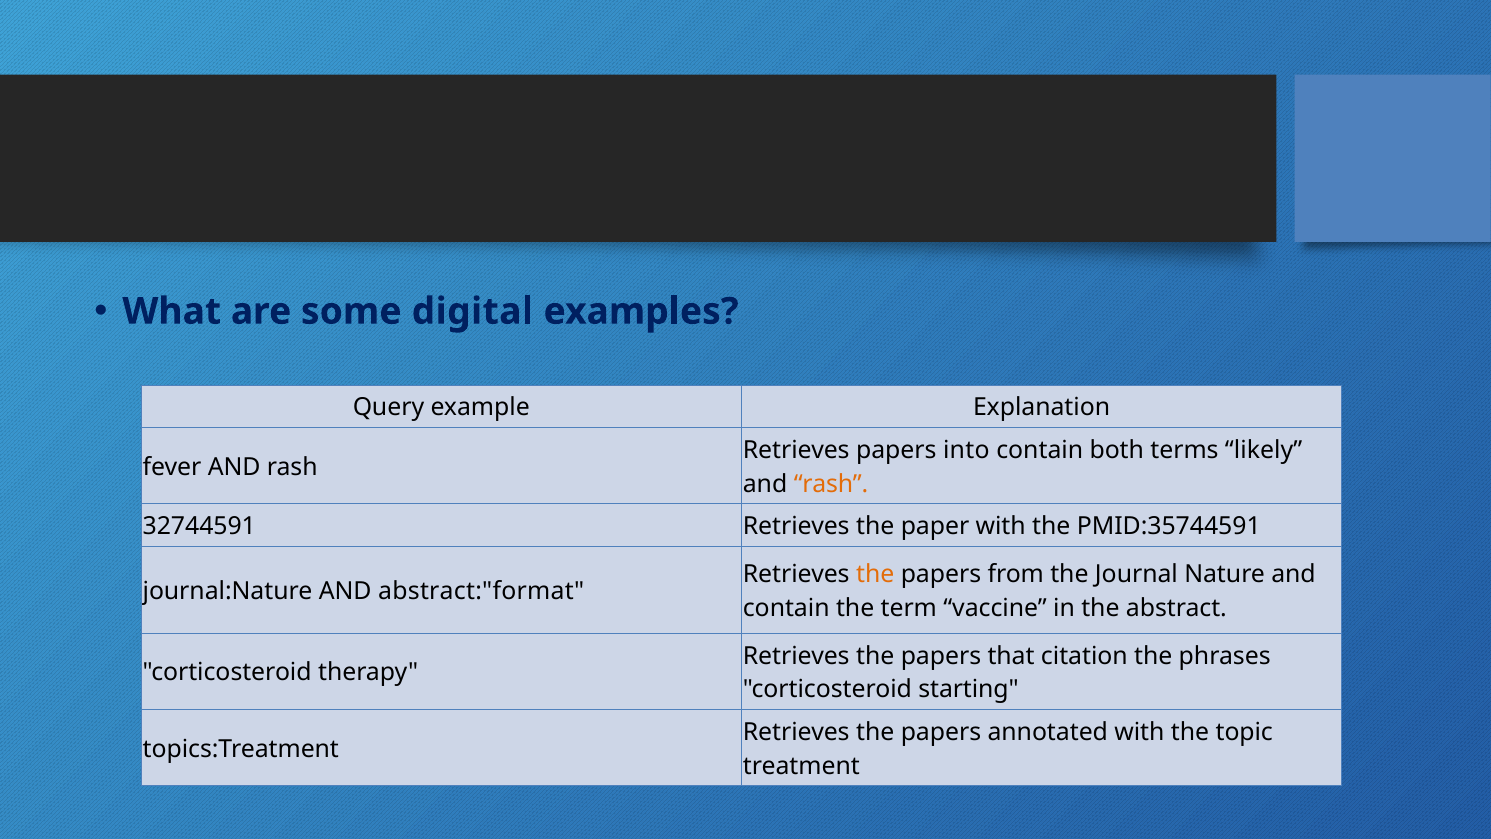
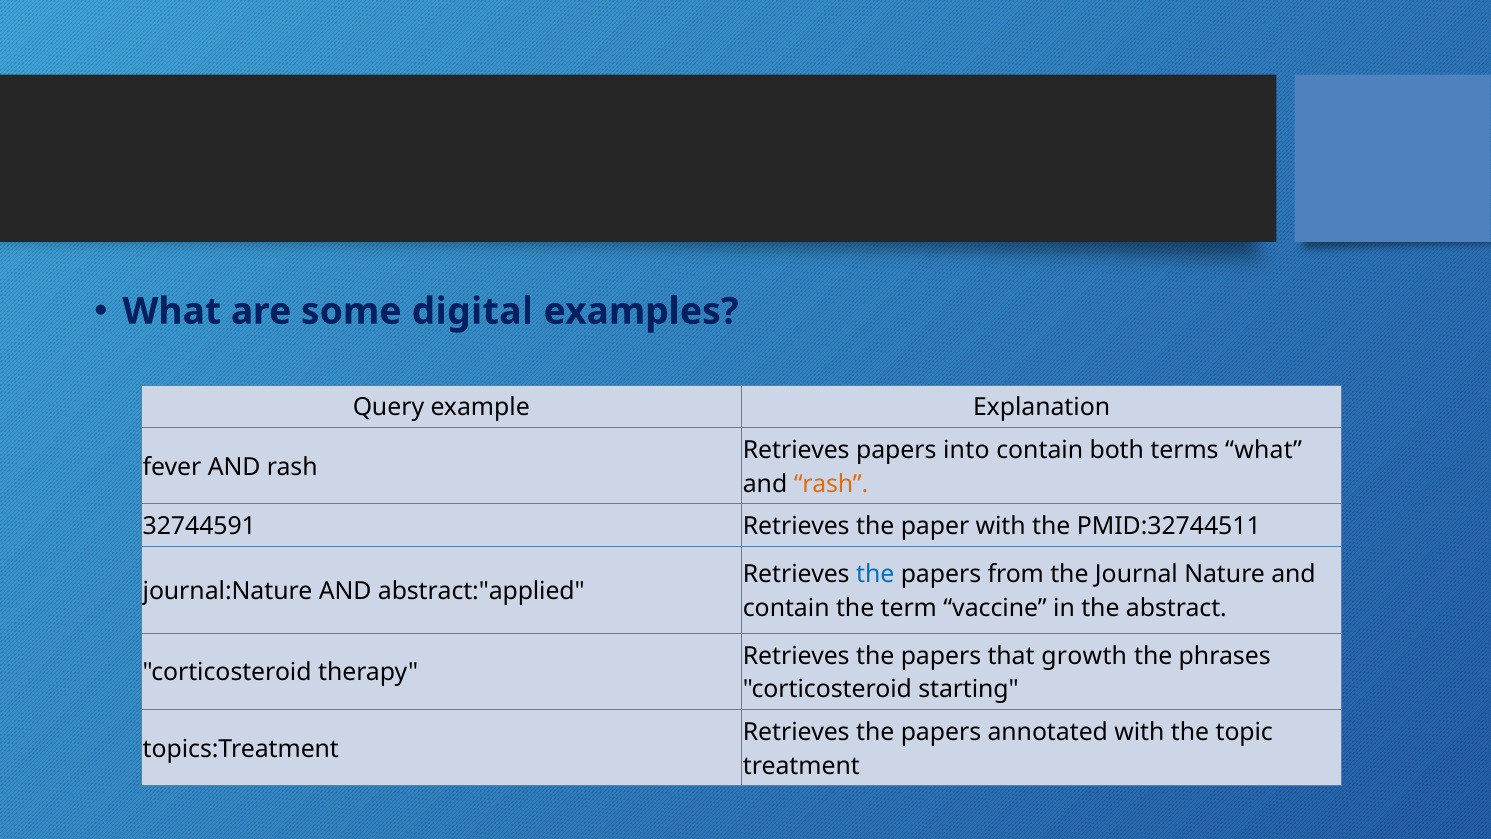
terms likely: likely -> what (1264, 450)
PMID:35744591: PMID:35744591 -> PMID:32744511 (1169, 526)
the colour: orange -> blue (875, 574)
abstract:"format: abstract:"format -> abstract:"applied (481, 591)
citation: citation -> growth (1084, 656)
